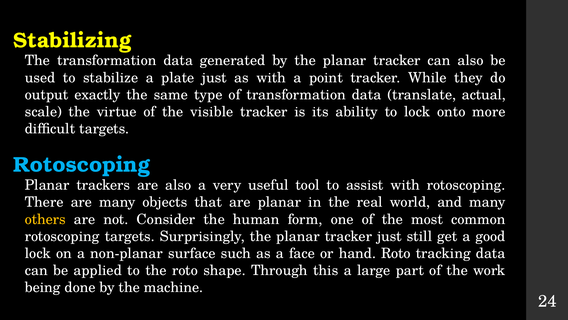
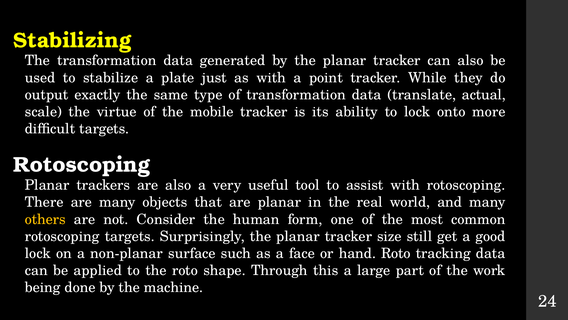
visible: visible -> mobile (212, 112)
Rotoscoping colour: light blue -> white (82, 164)
tracker just: just -> size (389, 236)
